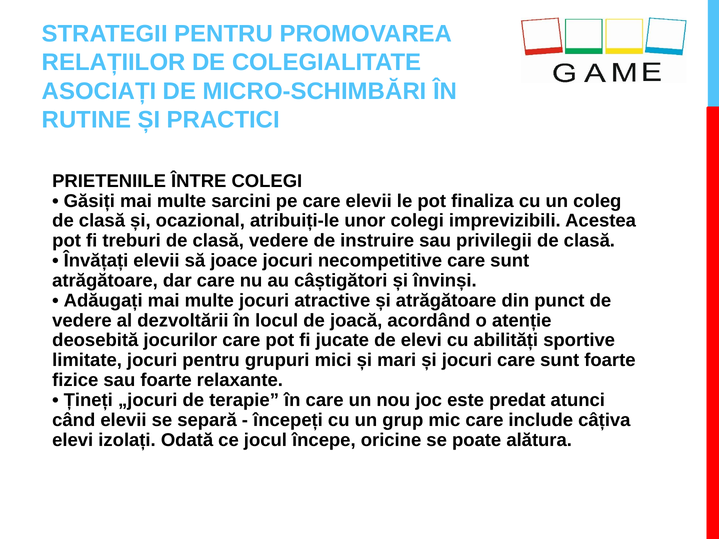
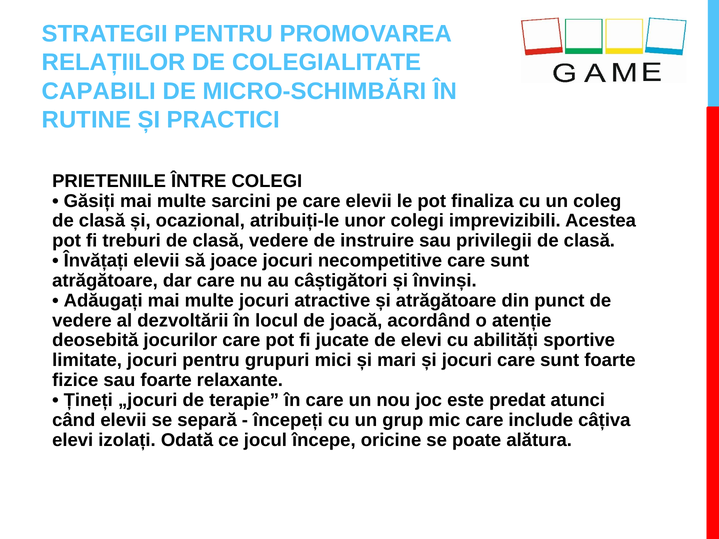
ASOCIAȚI: ASOCIAȚI -> CAPABILI (99, 91)
